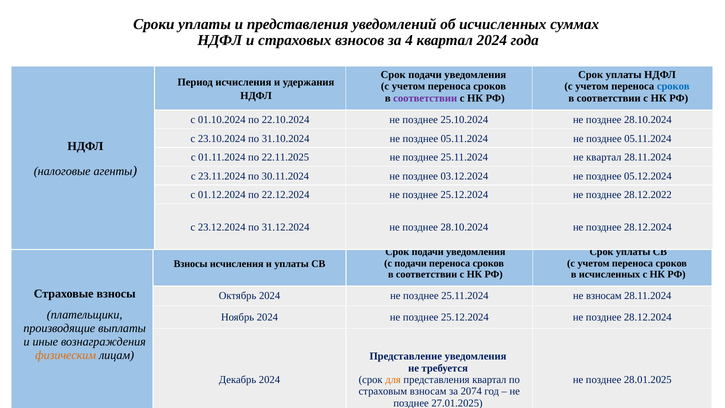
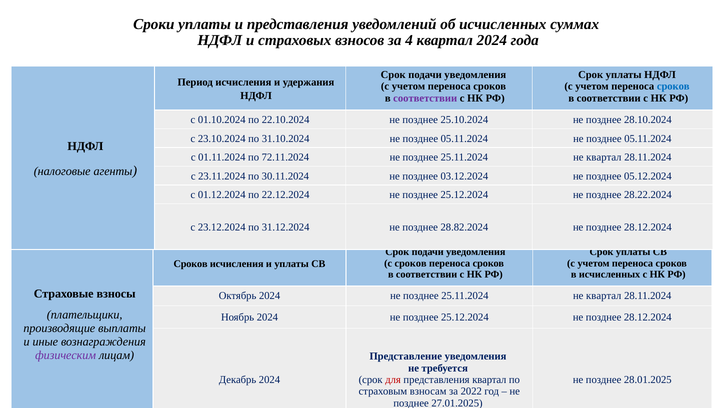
22.11.2025: 22.11.2025 -> 72.11.2024 (285, 157)
28.12.2022: 28.12.2022 -> 28.22.2024 (648, 195)
31.12.2024 не позднее 28.10.2024: 28.10.2024 -> 28.82.2024 (464, 227)
с подачи: подачи -> сроков (411, 263)
Взносы: Взносы -> Сроков (191, 264)
взносам: взносам -> квартал (604, 296)
физическим colour: orange -> purple (66, 355)
для colour: orange -> red (393, 380)
2074: 2074 -> 2022 (471, 391)
